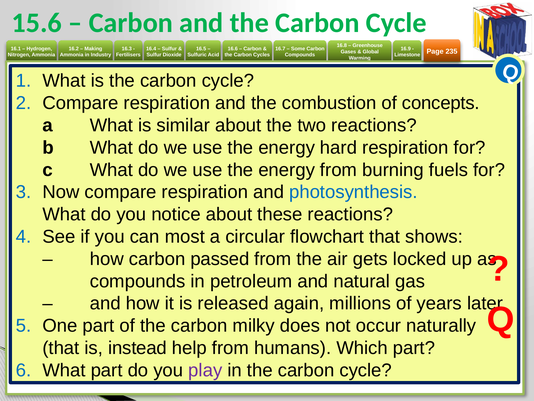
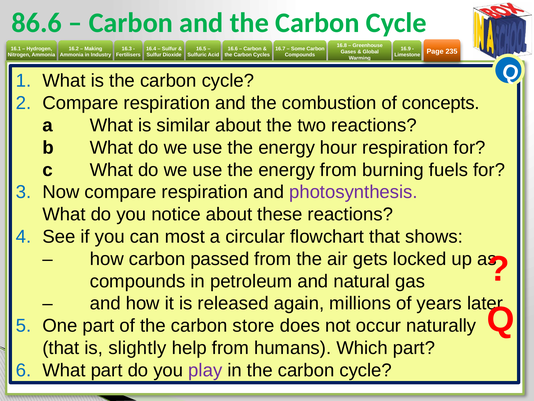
15.6: 15.6 -> 86.6 (37, 23)
hard: hard -> hour (339, 147)
photosynthesis colour: blue -> purple (353, 192)
milky: milky -> store (254, 325)
instead: instead -> slightly (137, 348)
